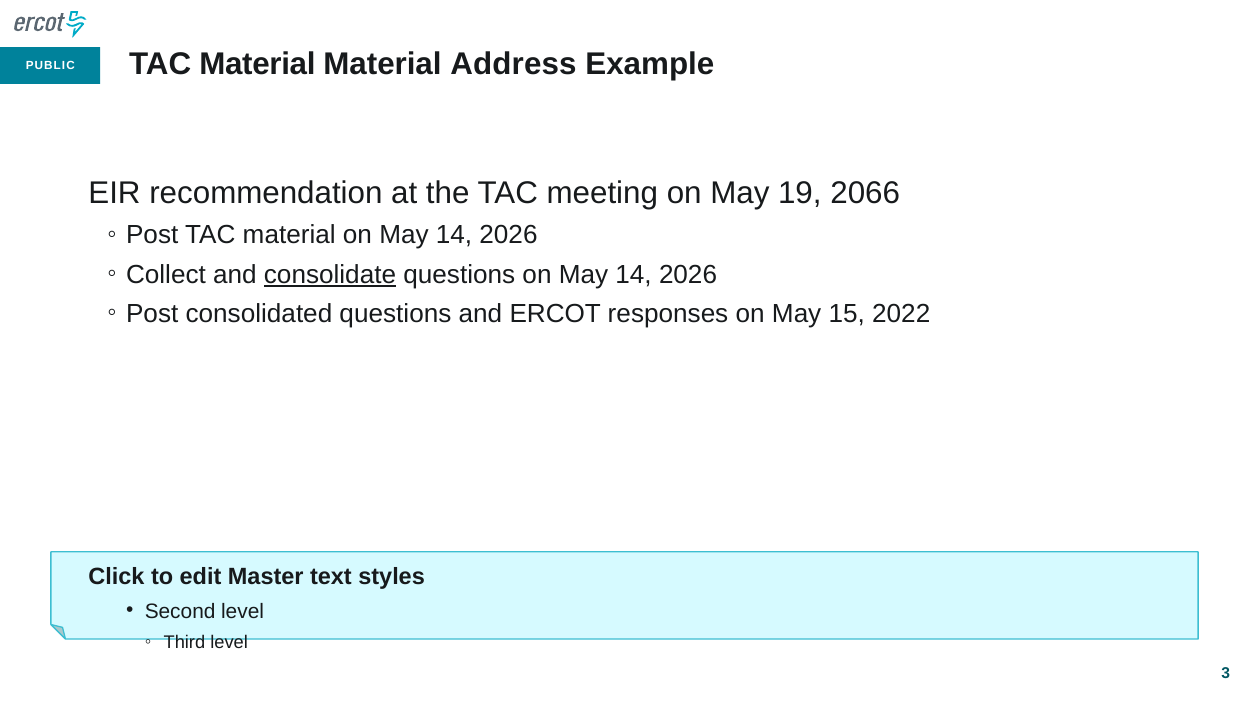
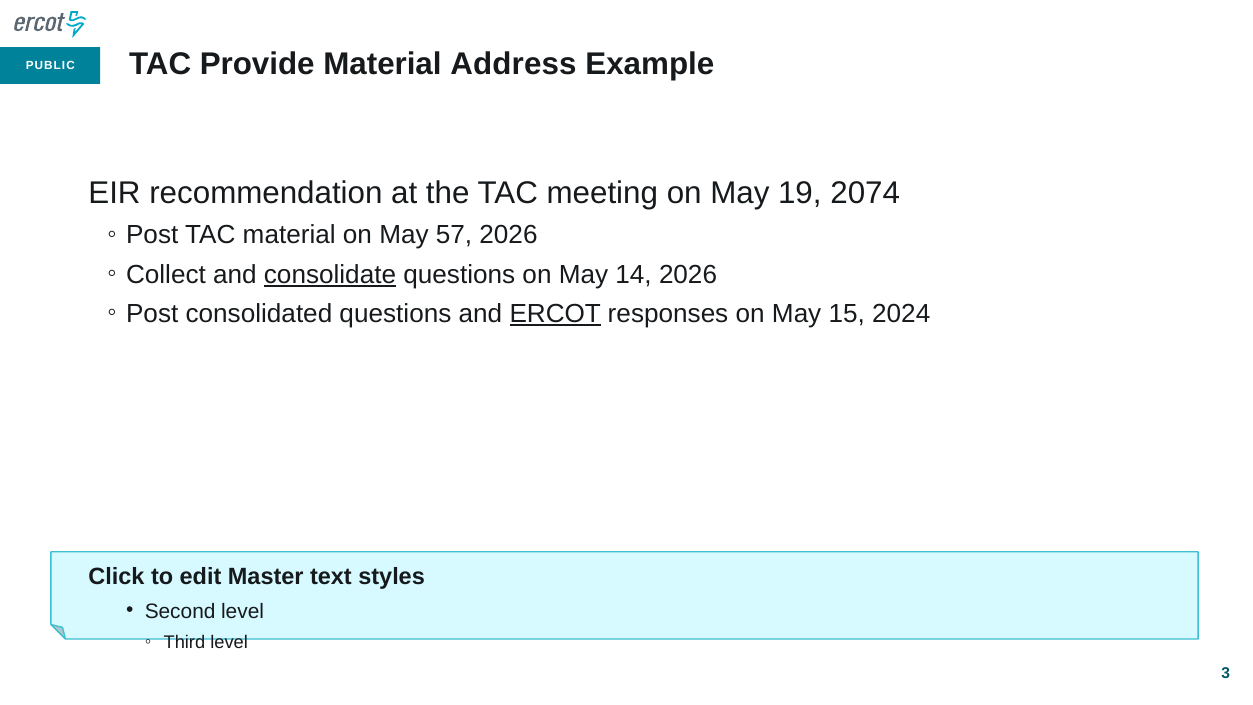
Material: Material -> Provide (257, 64)
2066: 2066 -> 2074 (865, 193)
material on May 14: 14 -> 57 (454, 235)
ERCOT underline: none -> present (555, 314)
2022: 2022 -> 2024 (901, 314)
